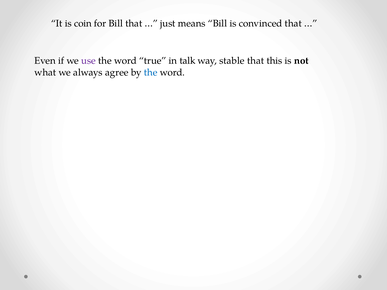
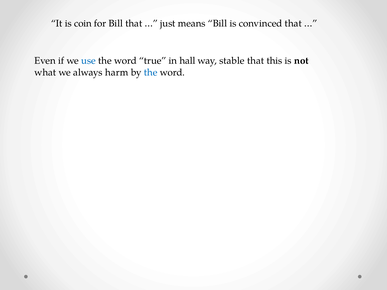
use colour: purple -> blue (89, 61)
talk: talk -> hall (187, 61)
agree: agree -> harm (117, 72)
